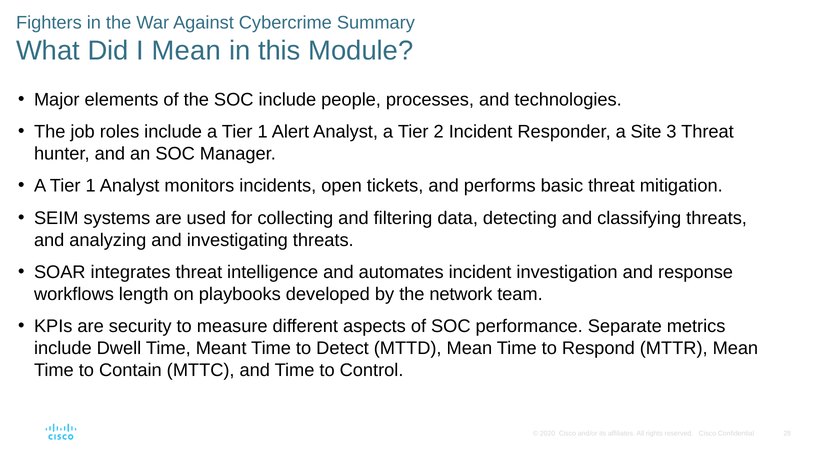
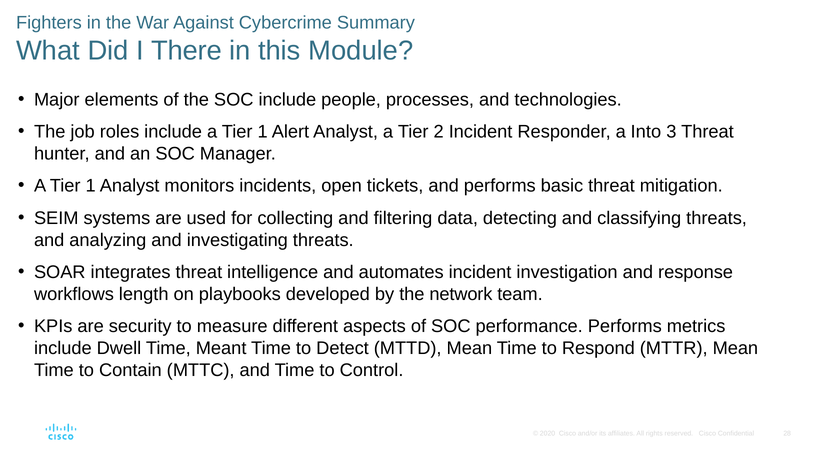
I Mean: Mean -> There (187, 51)
Site: Site -> Into (646, 132)
performance Separate: Separate -> Performs (625, 327)
